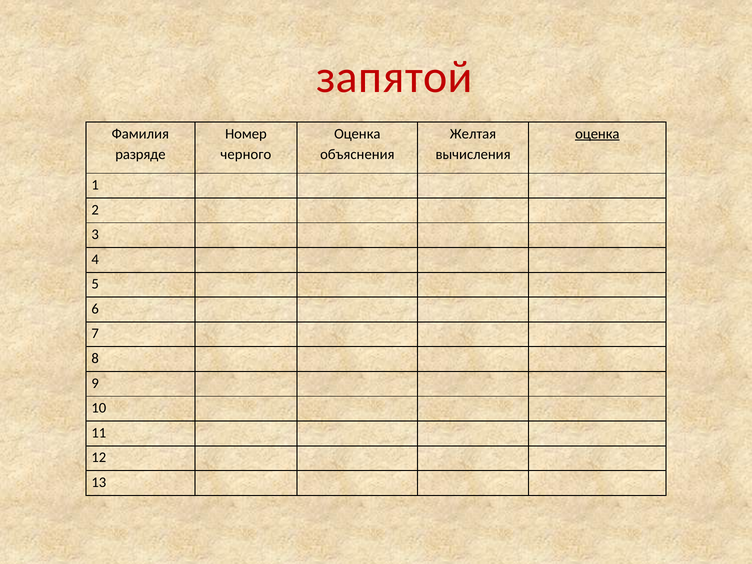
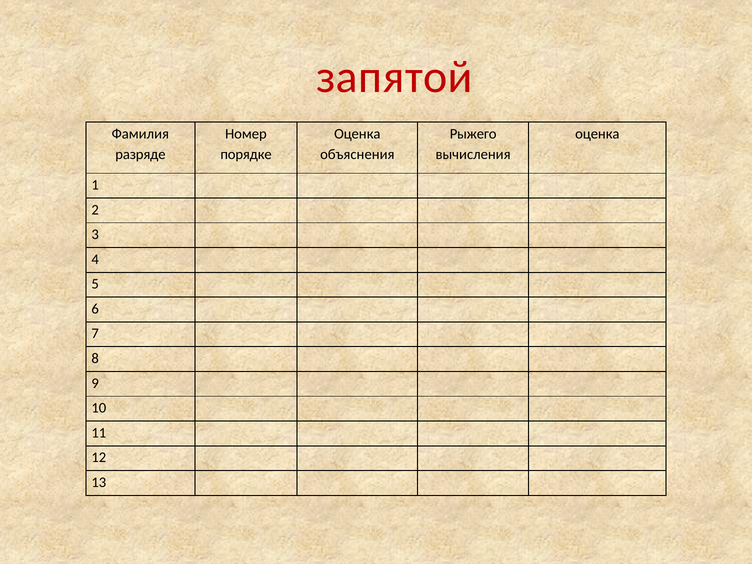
Желтая: Желтая -> Рыжего (473, 134)
оценка underline: present -> none (597, 134)
черного: черного -> порядке (246, 154)
